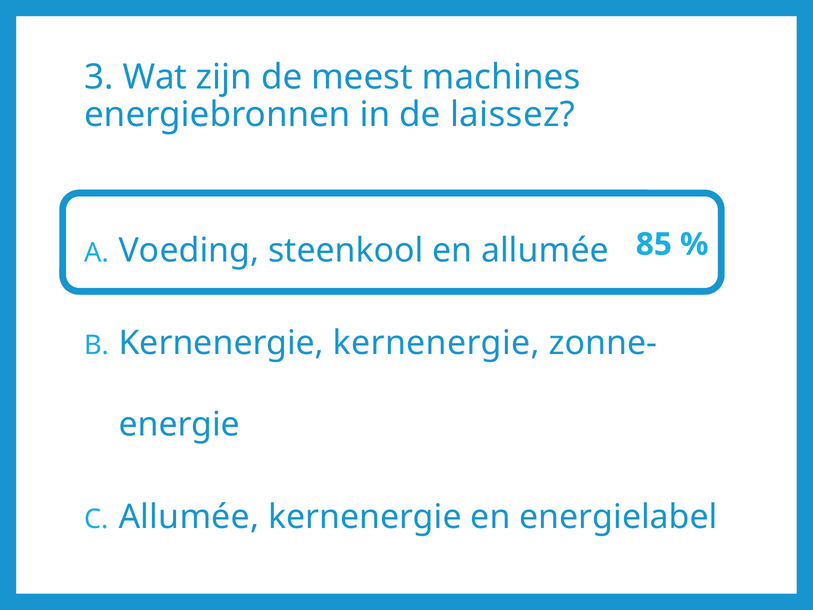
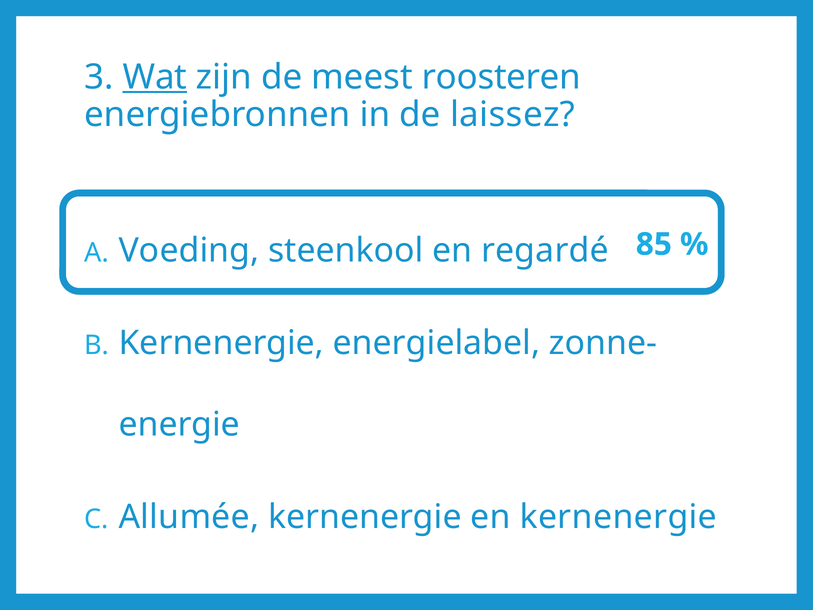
Wat underline: none -> present (155, 77)
machines: machines -> roosteren (501, 77)
en allumée: allumée -> regardé (545, 250)
Kernenergie kernenergie: kernenergie -> energielabel (436, 343)
en energielabel: energielabel -> kernenergie (618, 517)
